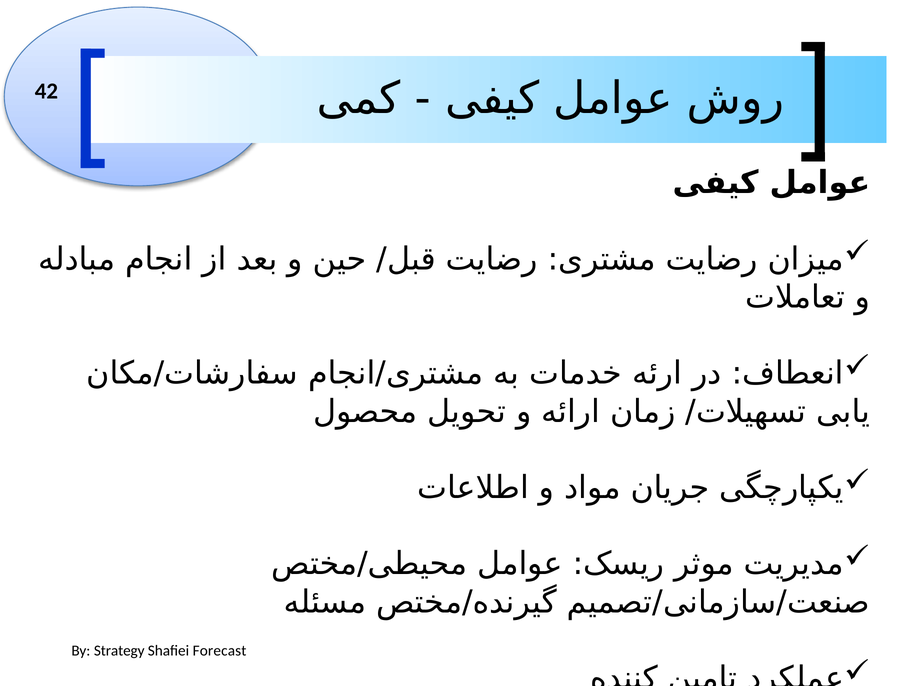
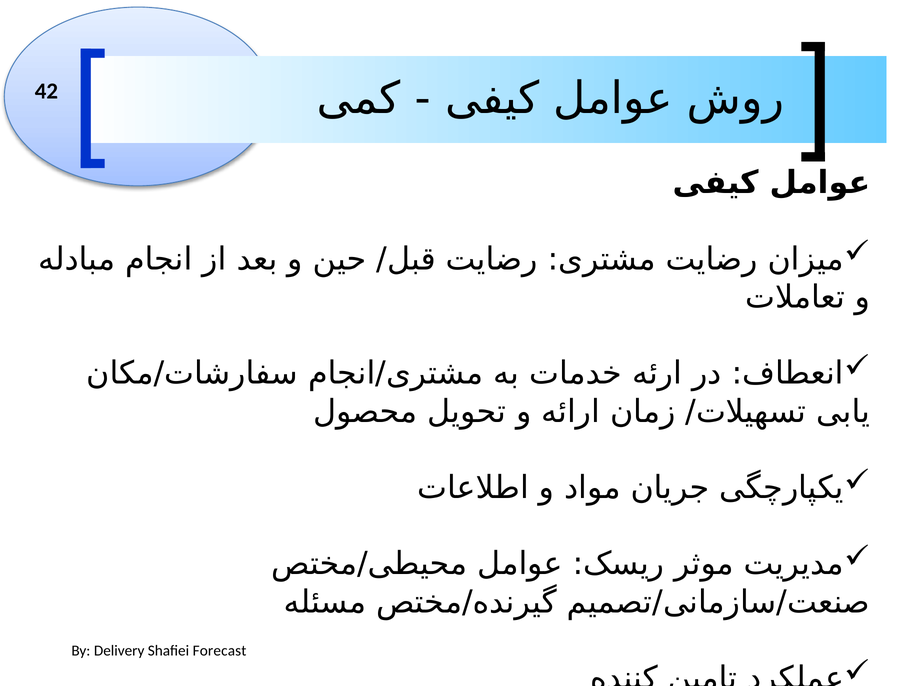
Strategy: Strategy -> Delivery (119, 651)
